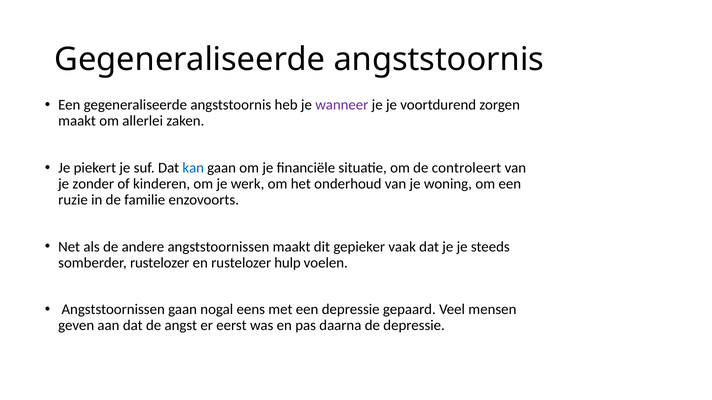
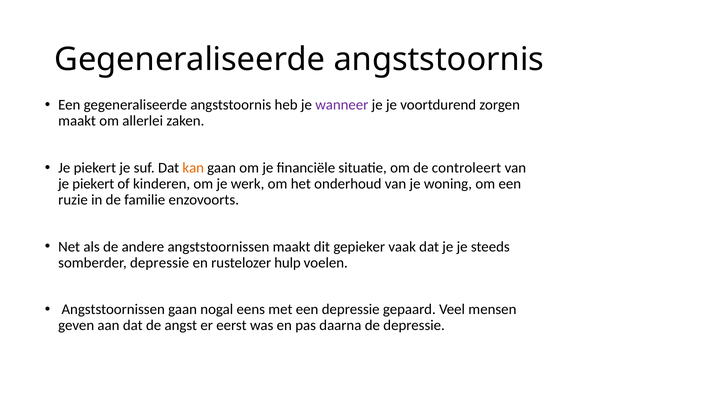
kan colour: blue -> orange (193, 168)
zonder: zonder -> piekert (93, 184)
somberder rustelozer: rustelozer -> depressie (160, 263)
